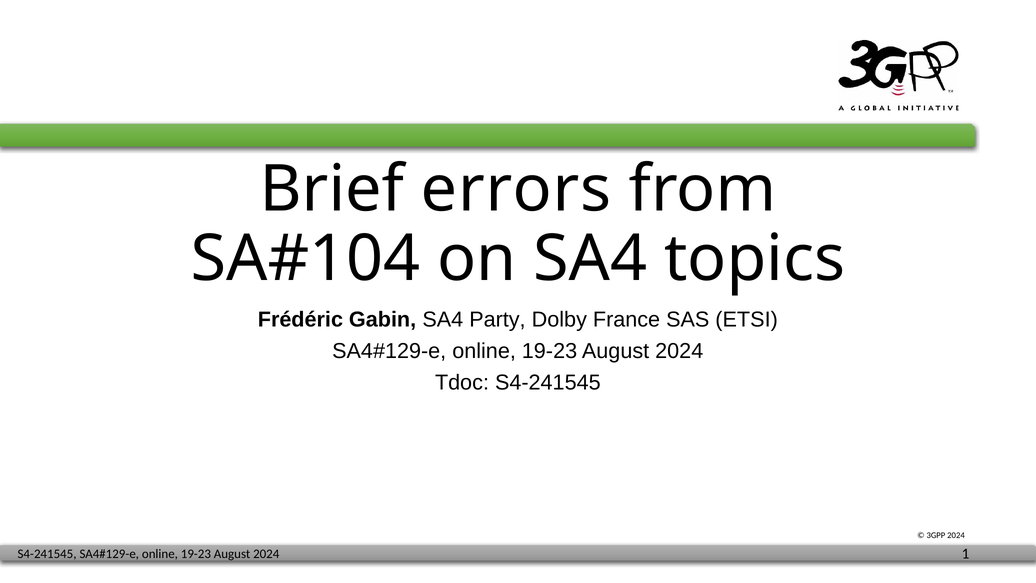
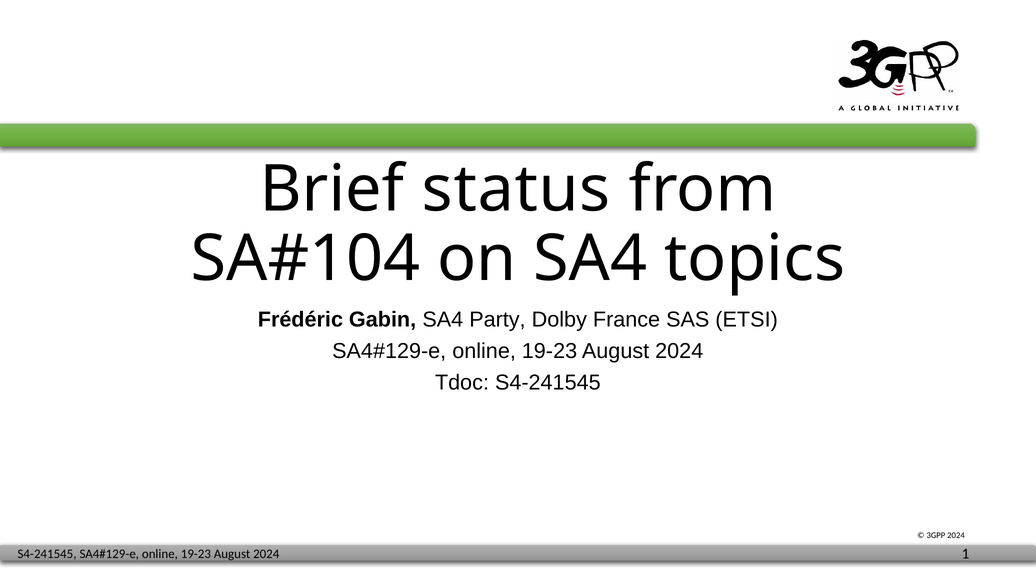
errors: errors -> status (516, 189)
